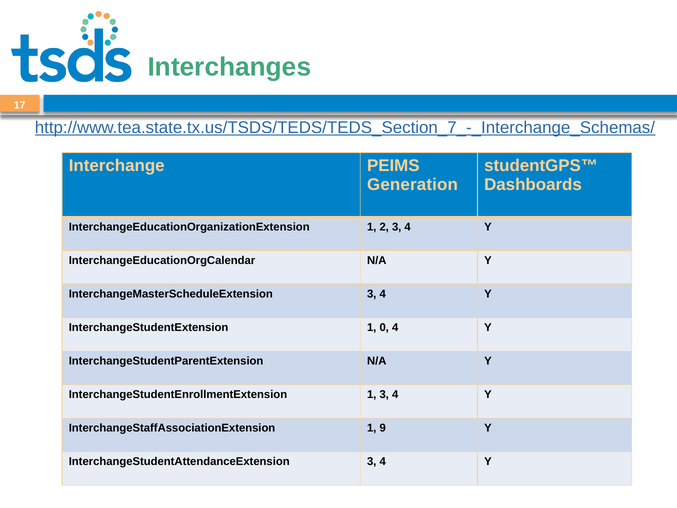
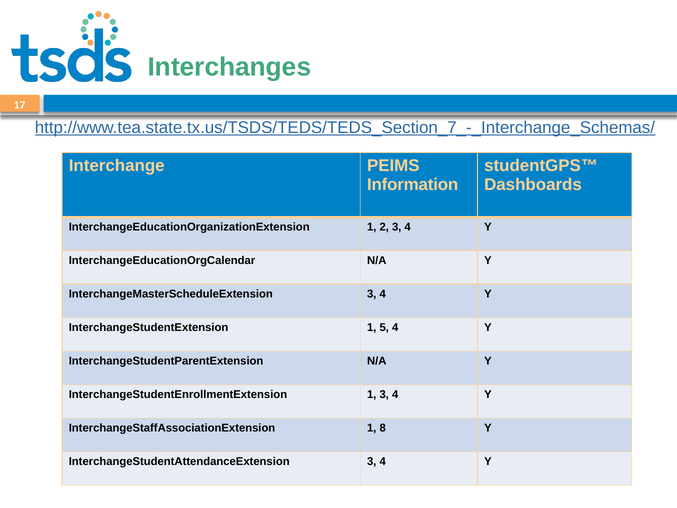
Generation: Generation -> Information (413, 184)
0: 0 -> 5 (384, 327)
9: 9 -> 8 (383, 428)
